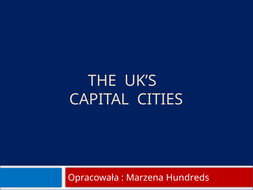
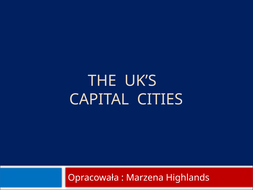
Hundreds: Hundreds -> Highlands (188, 178)
